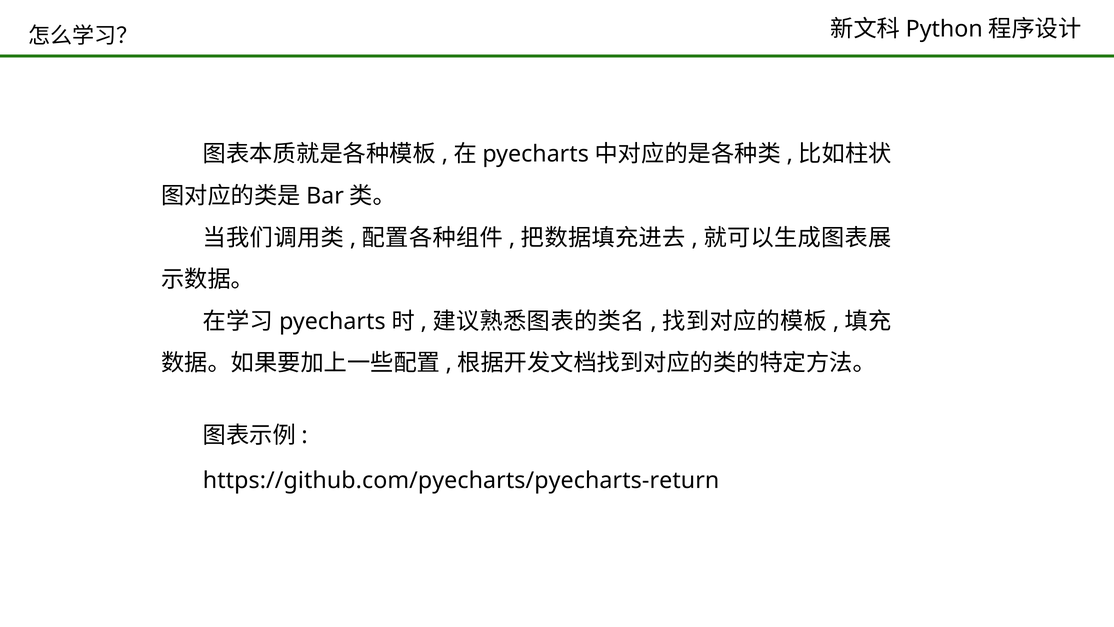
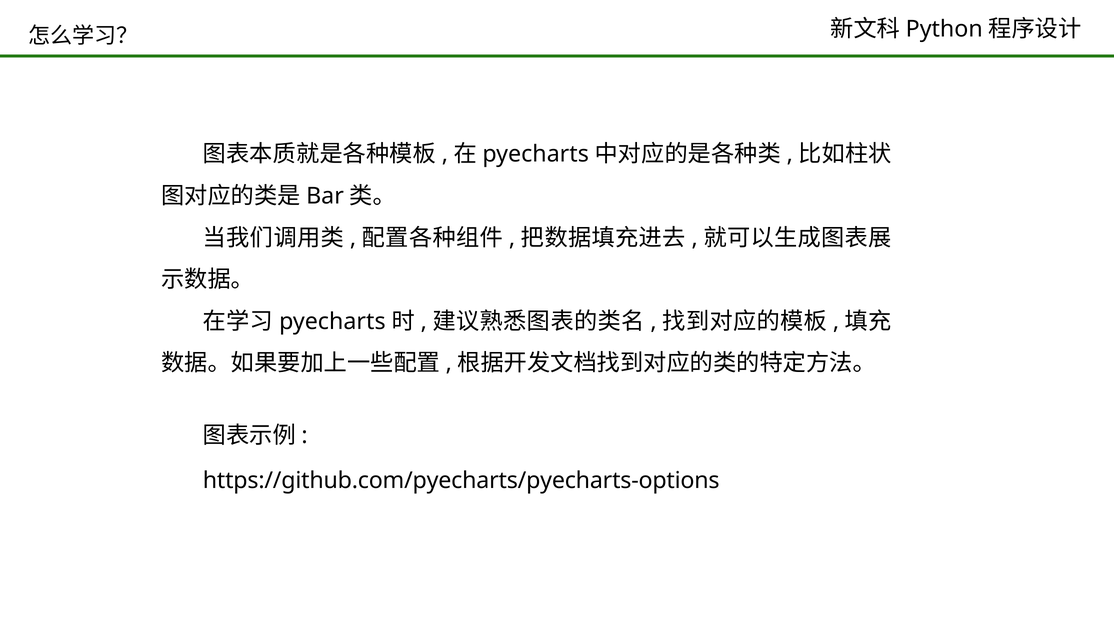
https://github.com/pyecharts/pyecharts-return: https://github.com/pyecharts/pyecharts-return -> https://github.com/pyecharts/pyecharts-options (461, 480)
